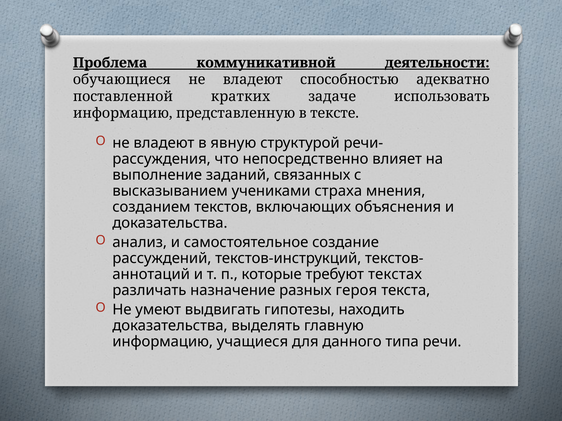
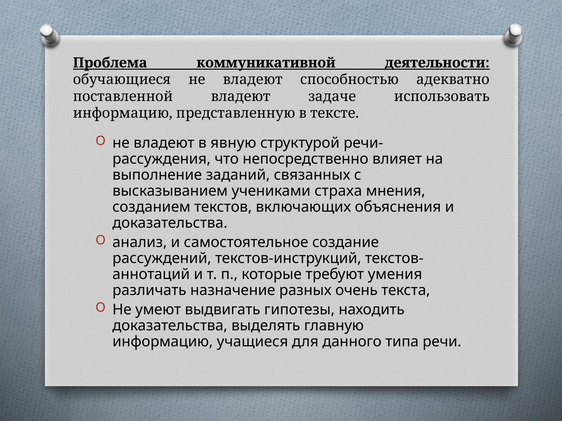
поставленной кратких: кратких -> владеют (241, 97)
текстах: текстах -> умения (395, 275)
героя: героя -> очень (356, 291)
